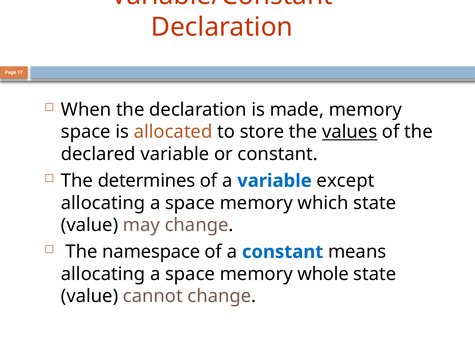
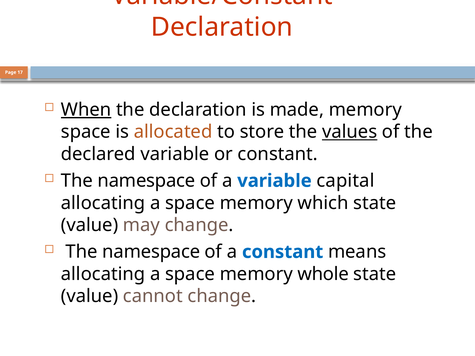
When underline: none -> present (86, 110)
determines: determines -> namespace (146, 181)
except: except -> capital (346, 181)
